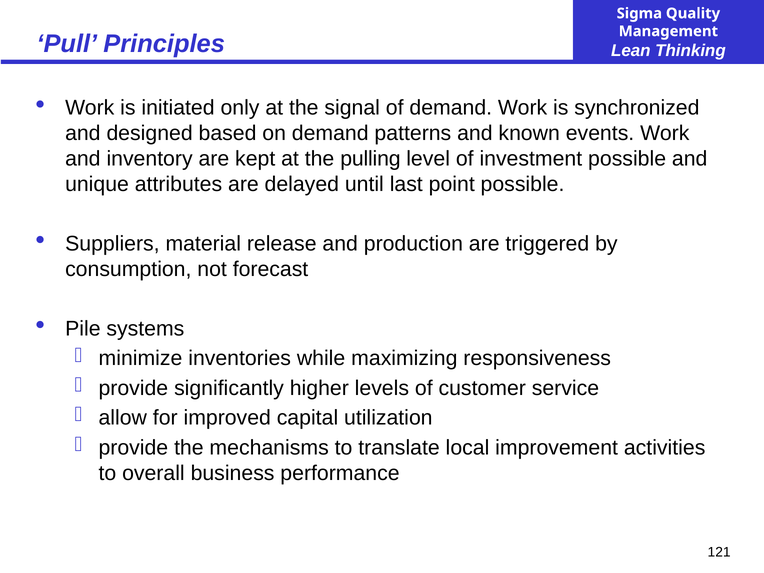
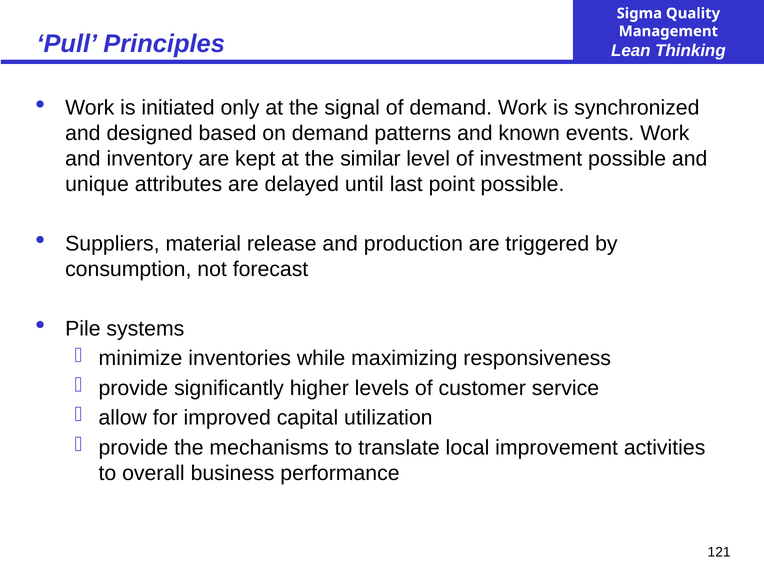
pulling: pulling -> similar (370, 159)
